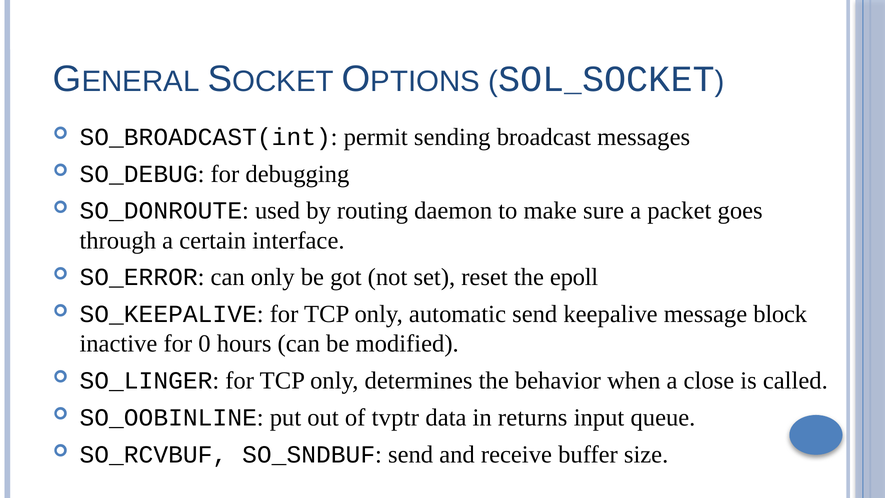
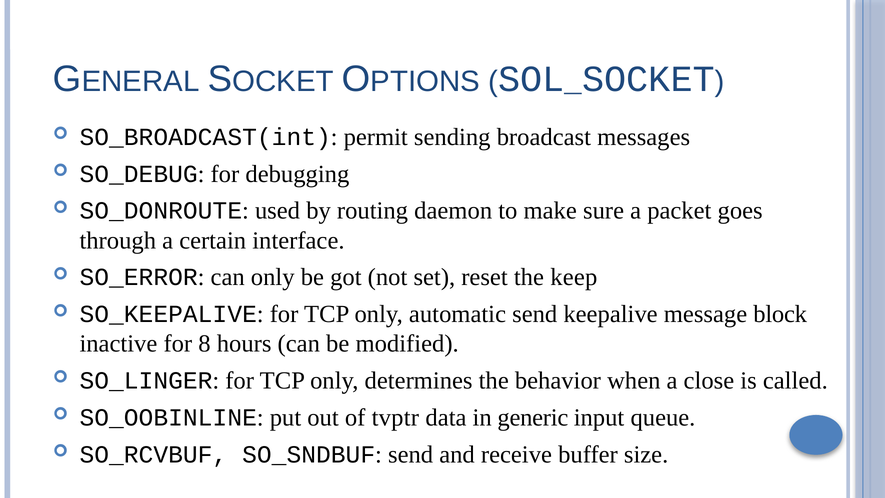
epoll: epoll -> keep (574, 277)
0: 0 -> 8 (204, 344)
returns: returns -> generic (533, 417)
